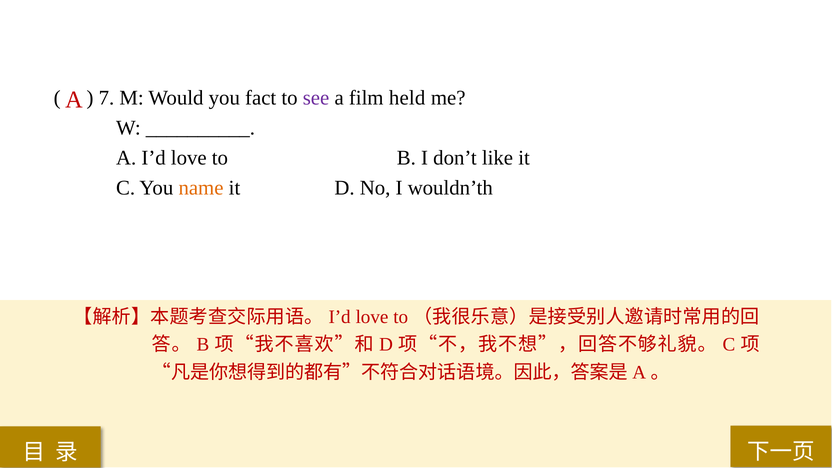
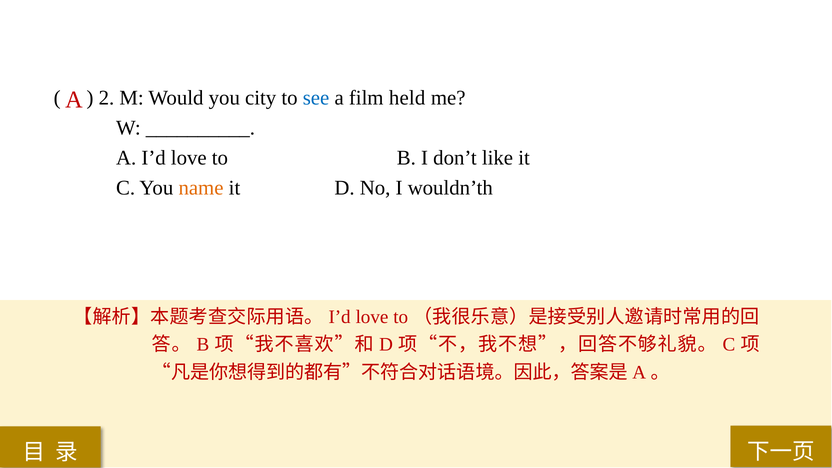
7: 7 -> 2 (106, 98)
fact: fact -> city (261, 98)
see colour: purple -> blue (316, 98)
